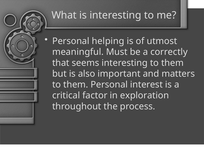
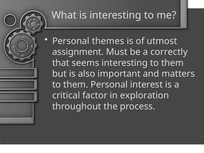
helping: helping -> themes (108, 41)
meaningful: meaningful -> assignment (78, 52)
